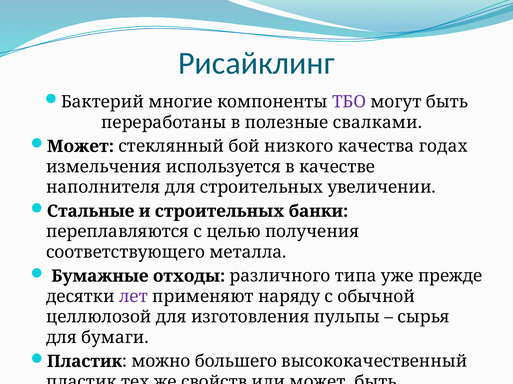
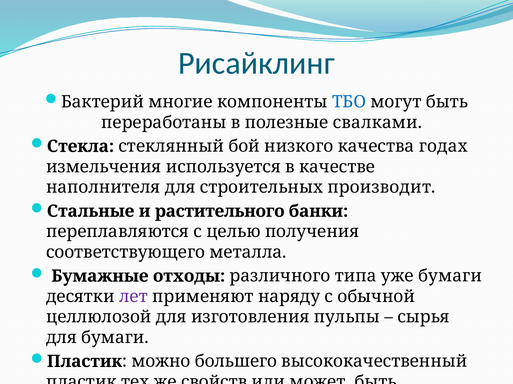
ТБО colour: purple -> blue (349, 102)
Может: Может -> Стекла (81, 147)
увеличении: увеличении -> производит (381, 188)
и строительных: строительных -> растительного (220, 212)
уже прежде: прежде -> бумаги (450, 277)
